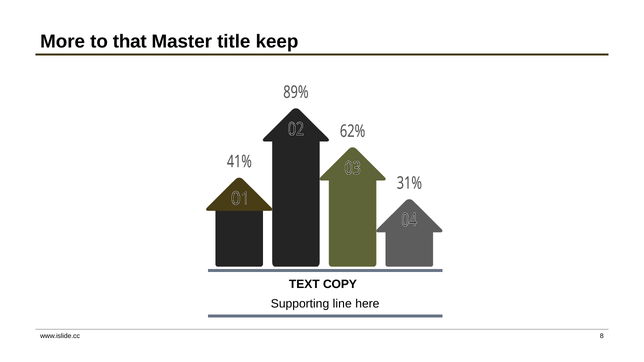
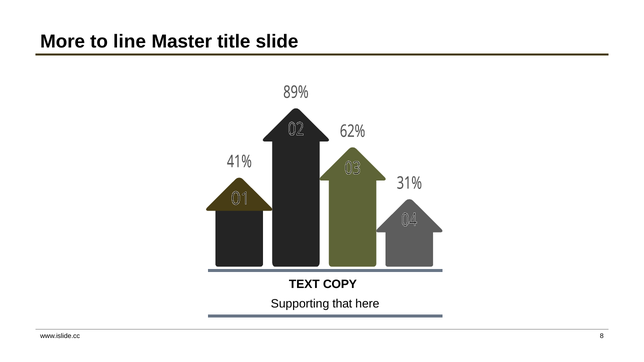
that: that -> line (130, 42)
keep: keep -> slide (277, 42)
line: line -> that (342, 304)
